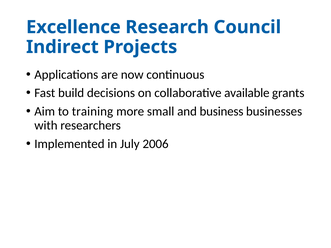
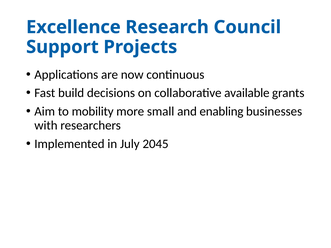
Indirect: Indirect -> Support (62, 47)
training: training -> mobility (93, 112)
business: business -> enabling (222, 112)
2006: 2006 -> 2045 (156, 144)
